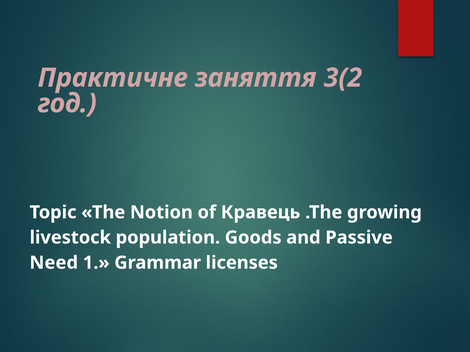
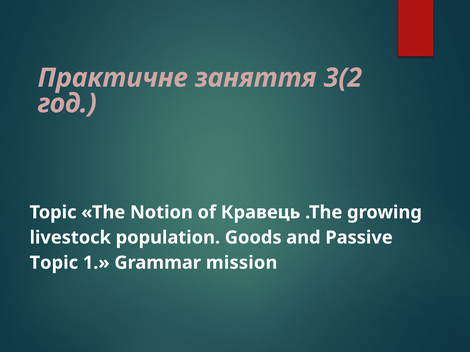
Need: Need -> Topic (54, 263)
licenses: licenses -> mission (242, 263)
